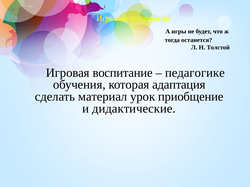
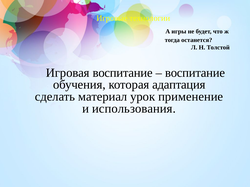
педагогике: педагогике -> воспитание (195, 73)
приобщение: приобщение -> применение (191, 97)
дидактические: дидактические -> использования (134, 109)
